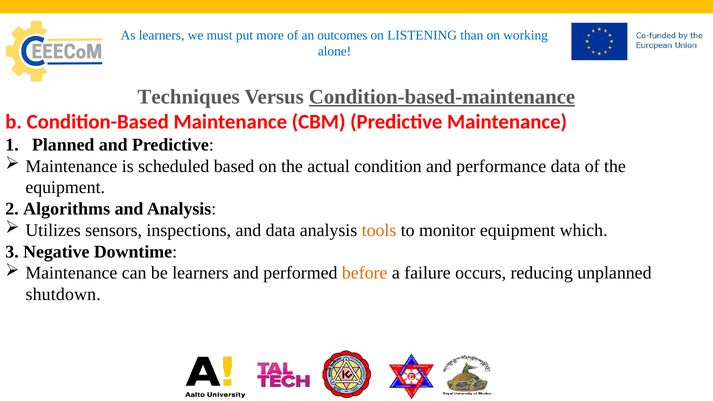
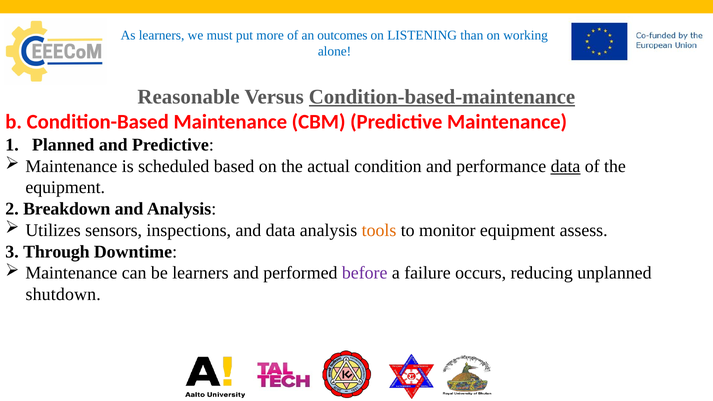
Techniques: Techniques -> Reasonable (189, 97)
data underline: none -> present (566, 166)
Algorithms: Algorithms -> Breakdown (67, 209)
which: which -> assess (584, 230)
Negative: Negative -> Through (56, 252)
before colour: orange -> purple (365, 273)
